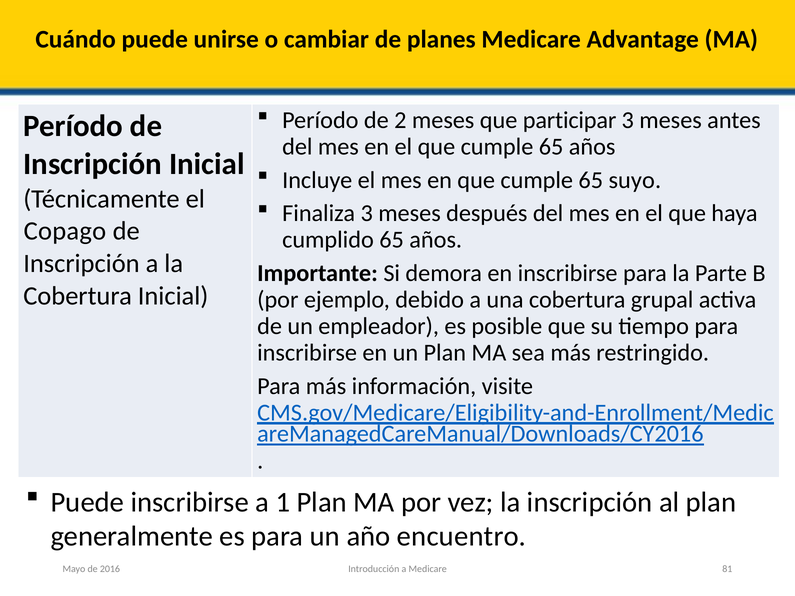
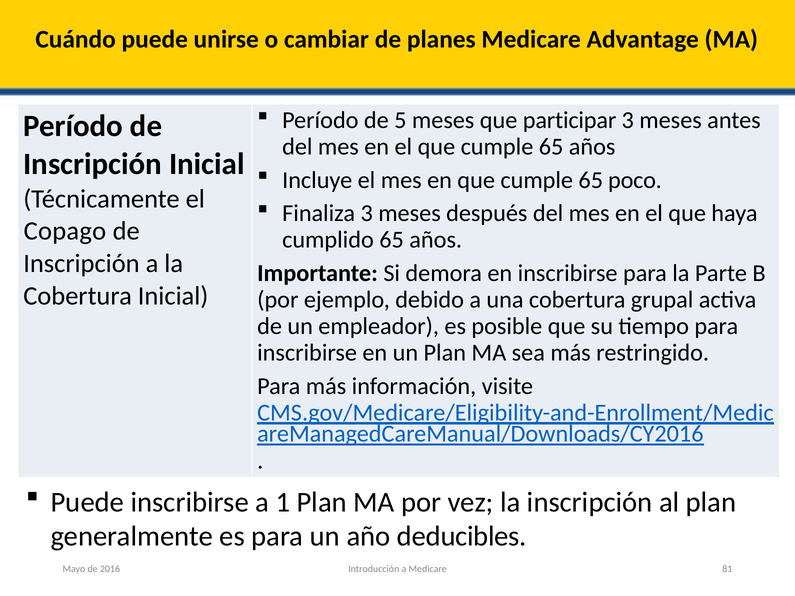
2: 2 -> 5 (400, 120)
suyo: suyo -> poco (635, 180)
encuentro: encuentro -> deducibles (462, 537)
